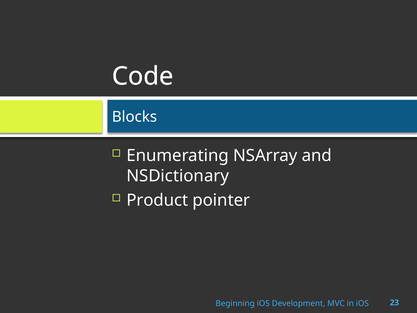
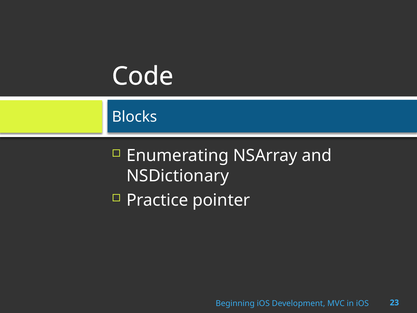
Product: Product -> Practice (157, 200)
